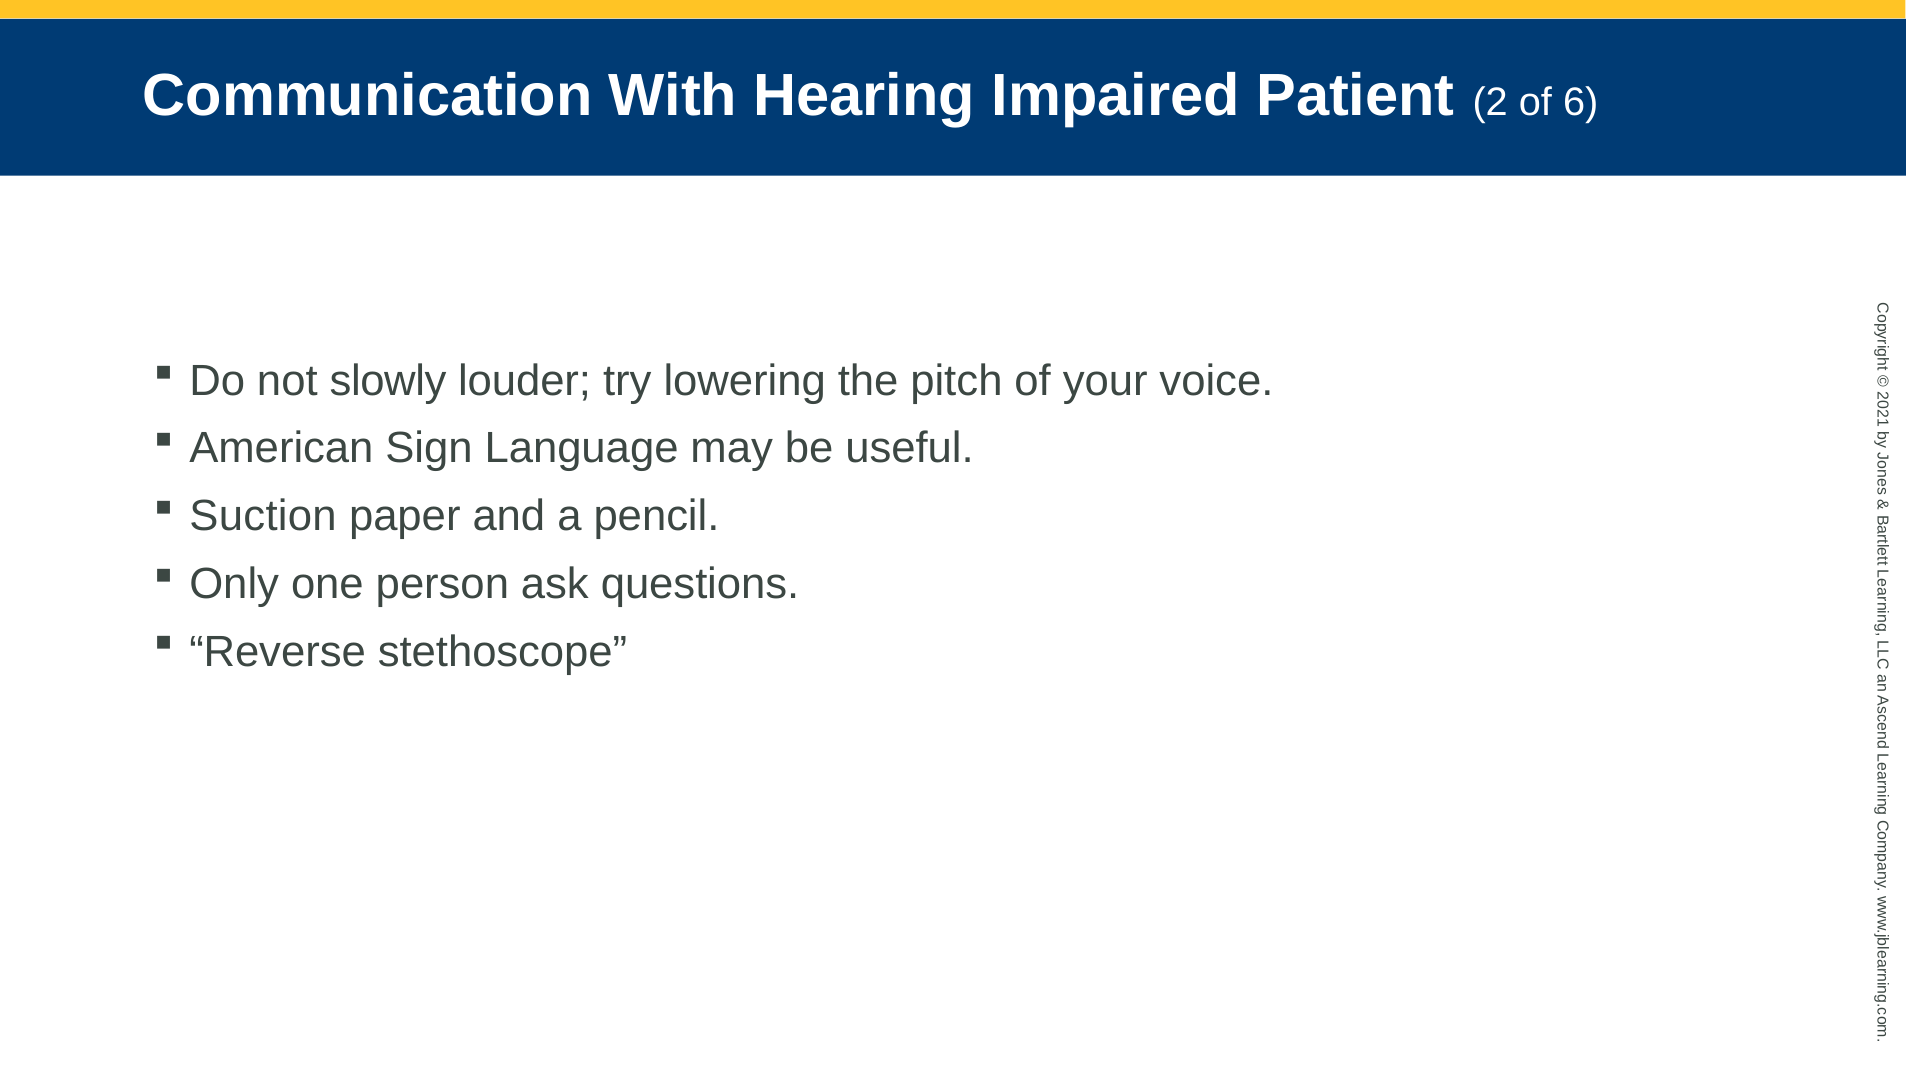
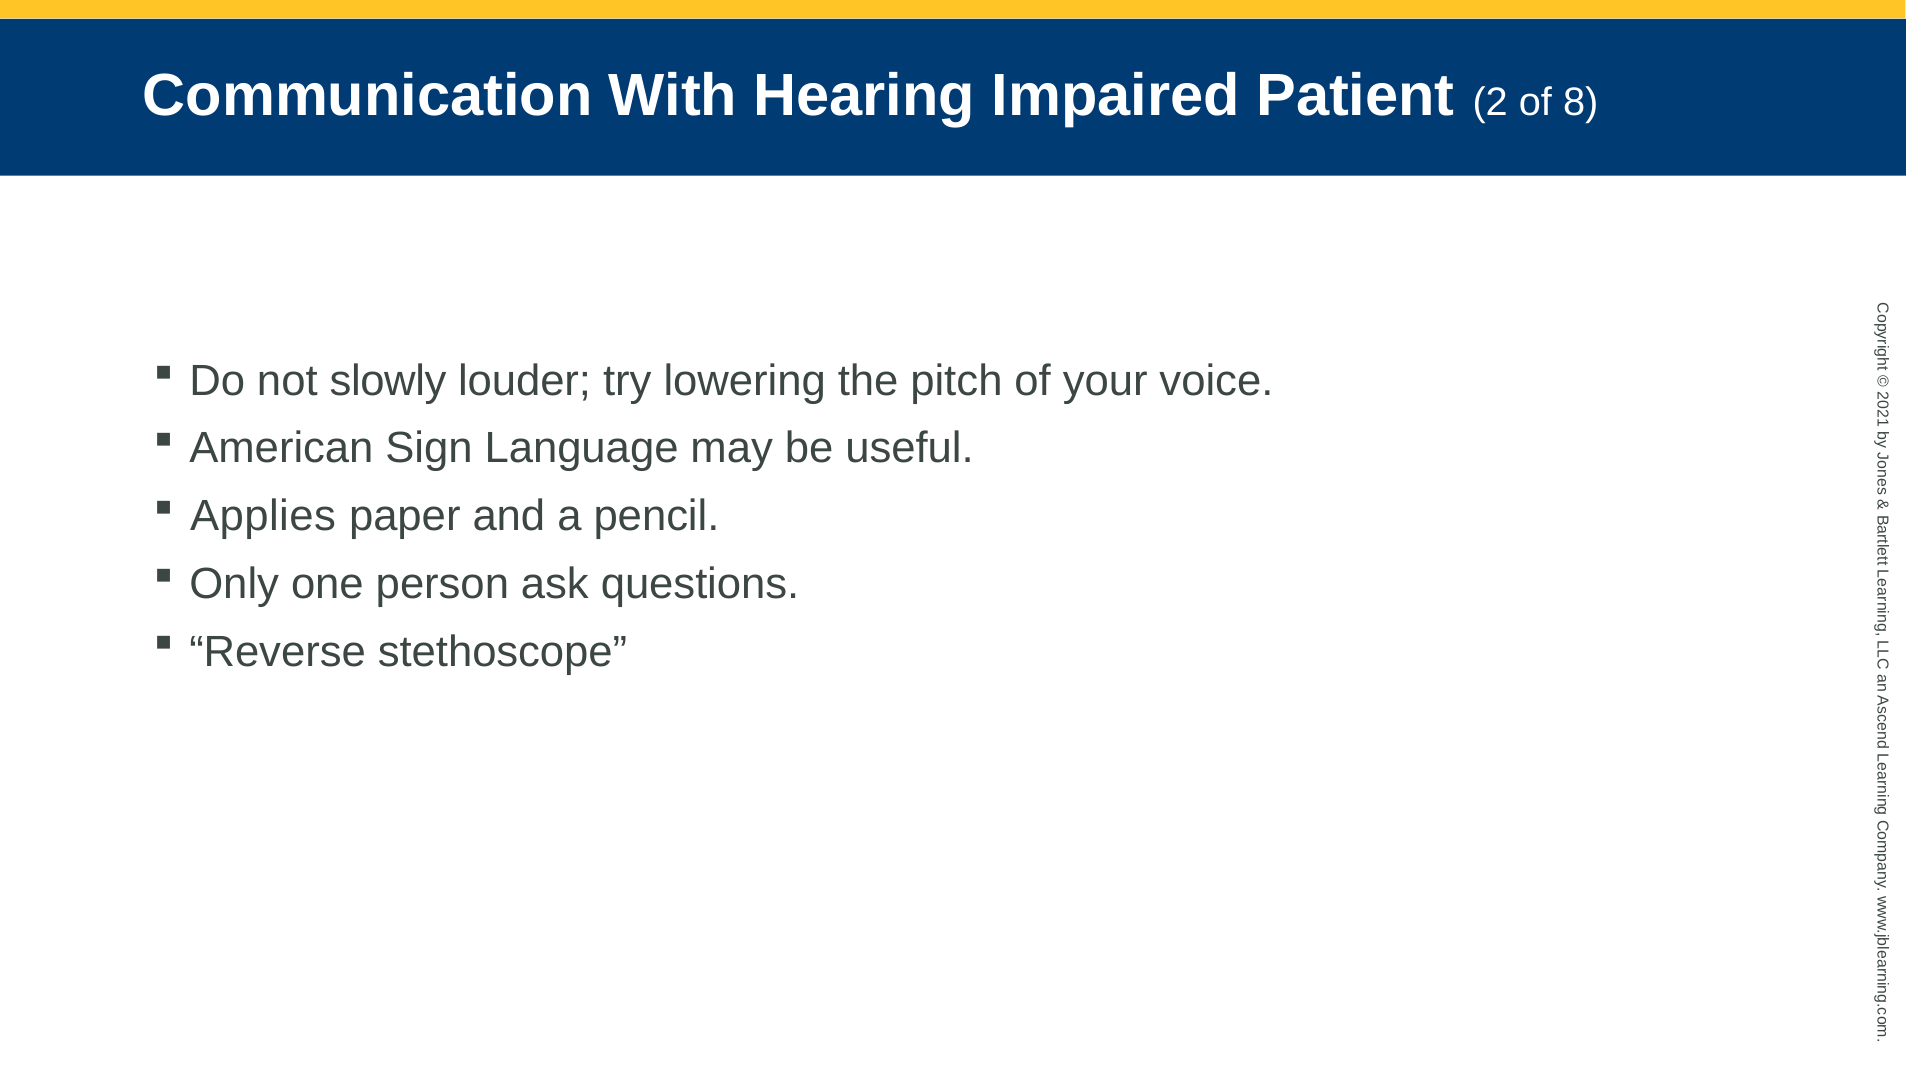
6: 6 -> 8 (1581, 102)
Suction: Suction -> Applies (263, 516)
